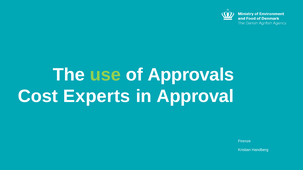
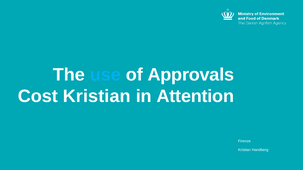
use colour: light green -> light blue (105, 75)
Experts: Experts -> Kristian (97, 97)
Approval: Approval -> Attention (195, 97)
